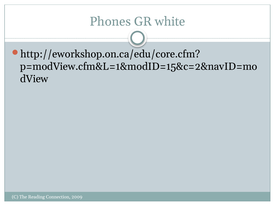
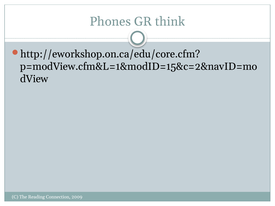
white: white -> think (170, 22)
